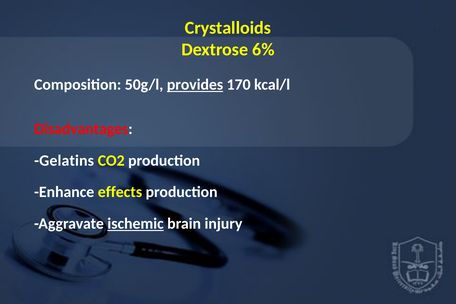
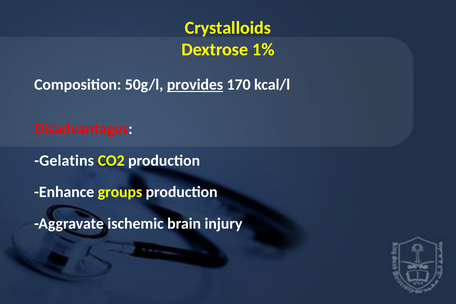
6%: 6% -> 1% (263, 50)
effects: effects -> groups (120, 192)
ischemic underline: present -> none (136, 224)
